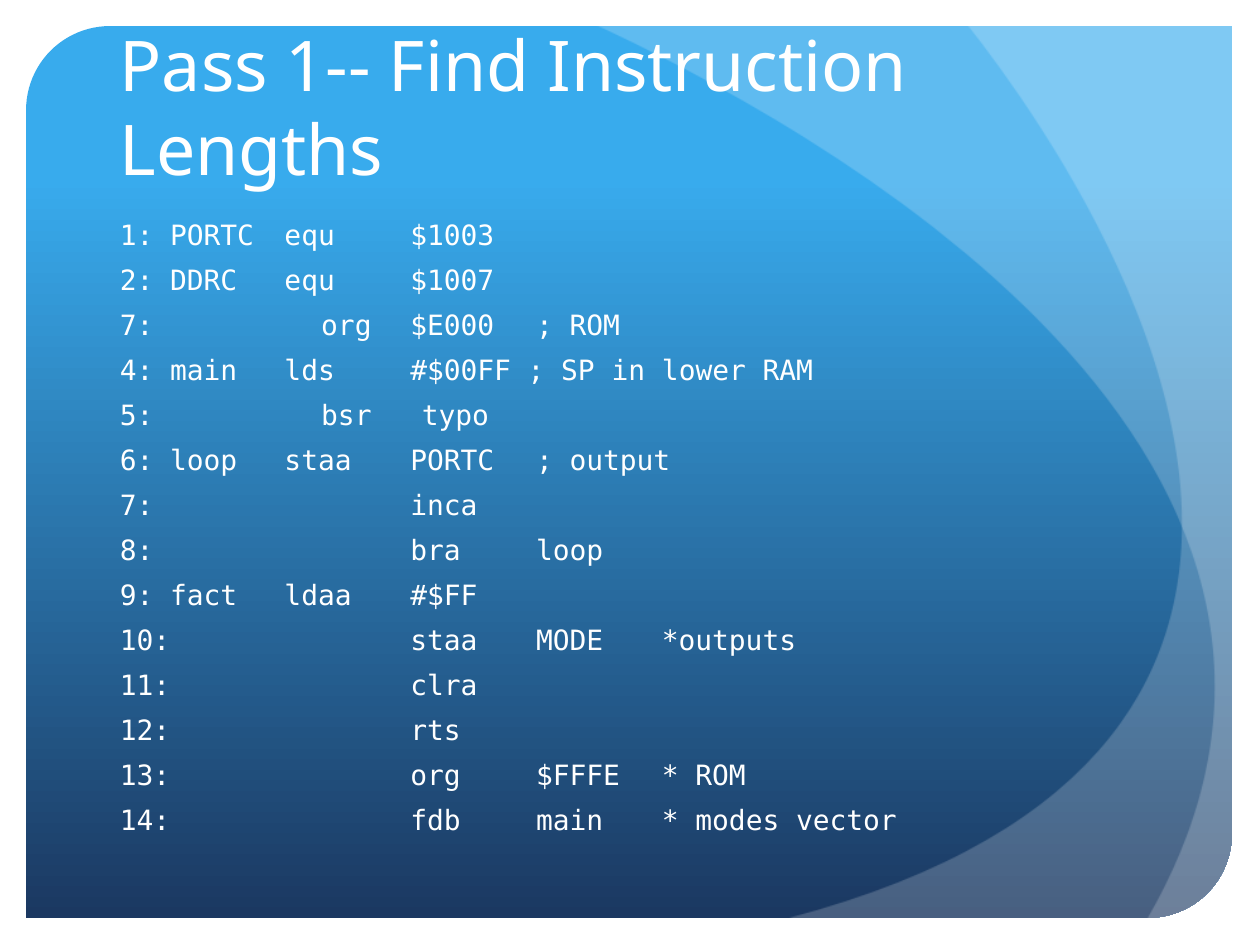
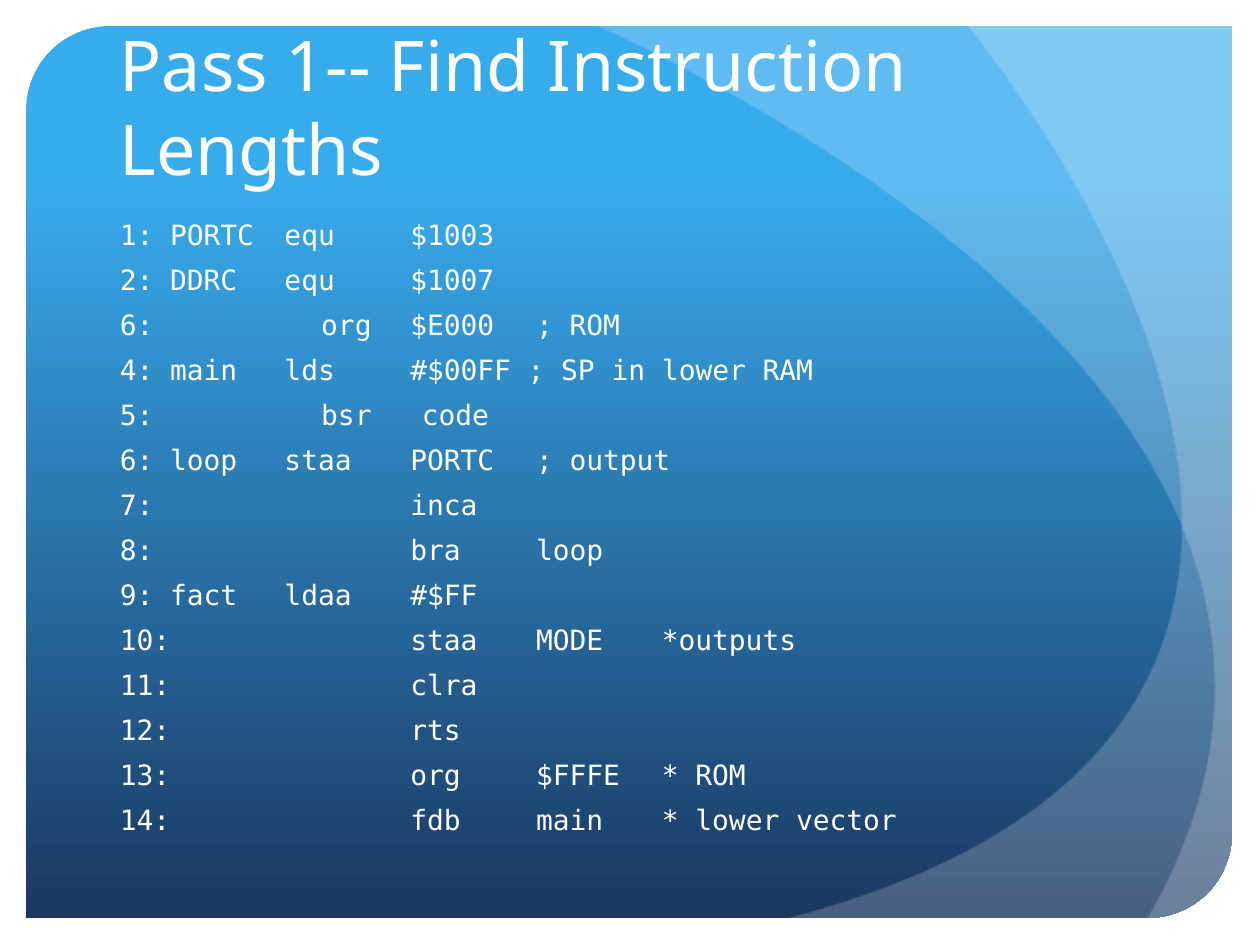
7: 7 -> 6 (137, 326)
typo: typo -> code (455, 416)
modes: modes -> lower (737, 821)
